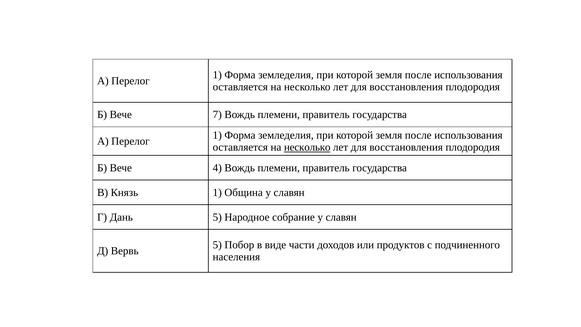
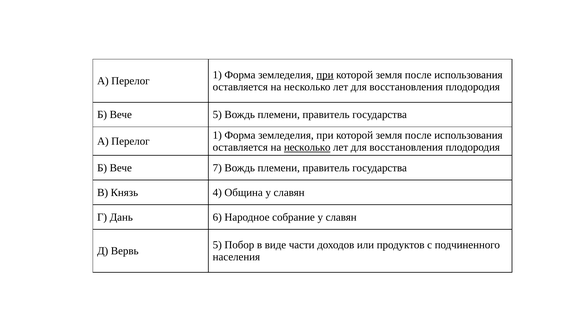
при underline: none -> present (325, 75)
Вече 7: 7 -> 5 (217, 115)
4: 4 -> 7 (217, 168)
Князь 1: 1 -> 4 (217, 192)
Дань 5: 5 -> 6 (217, 217)
